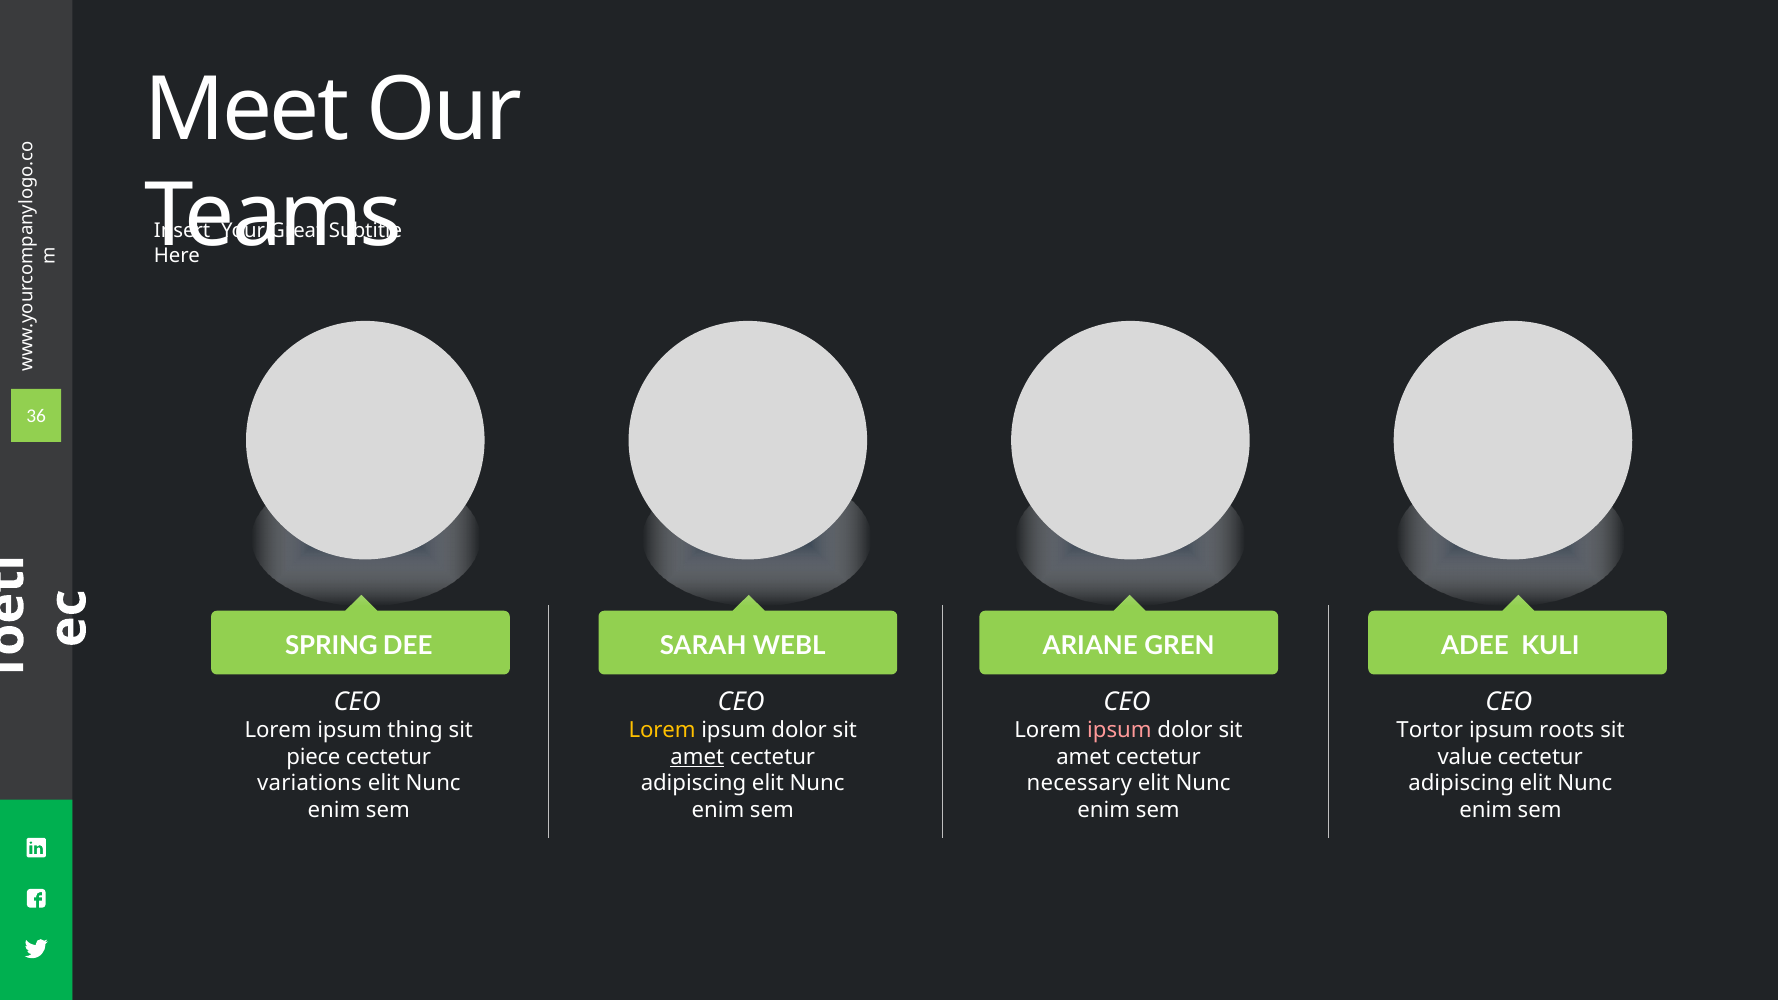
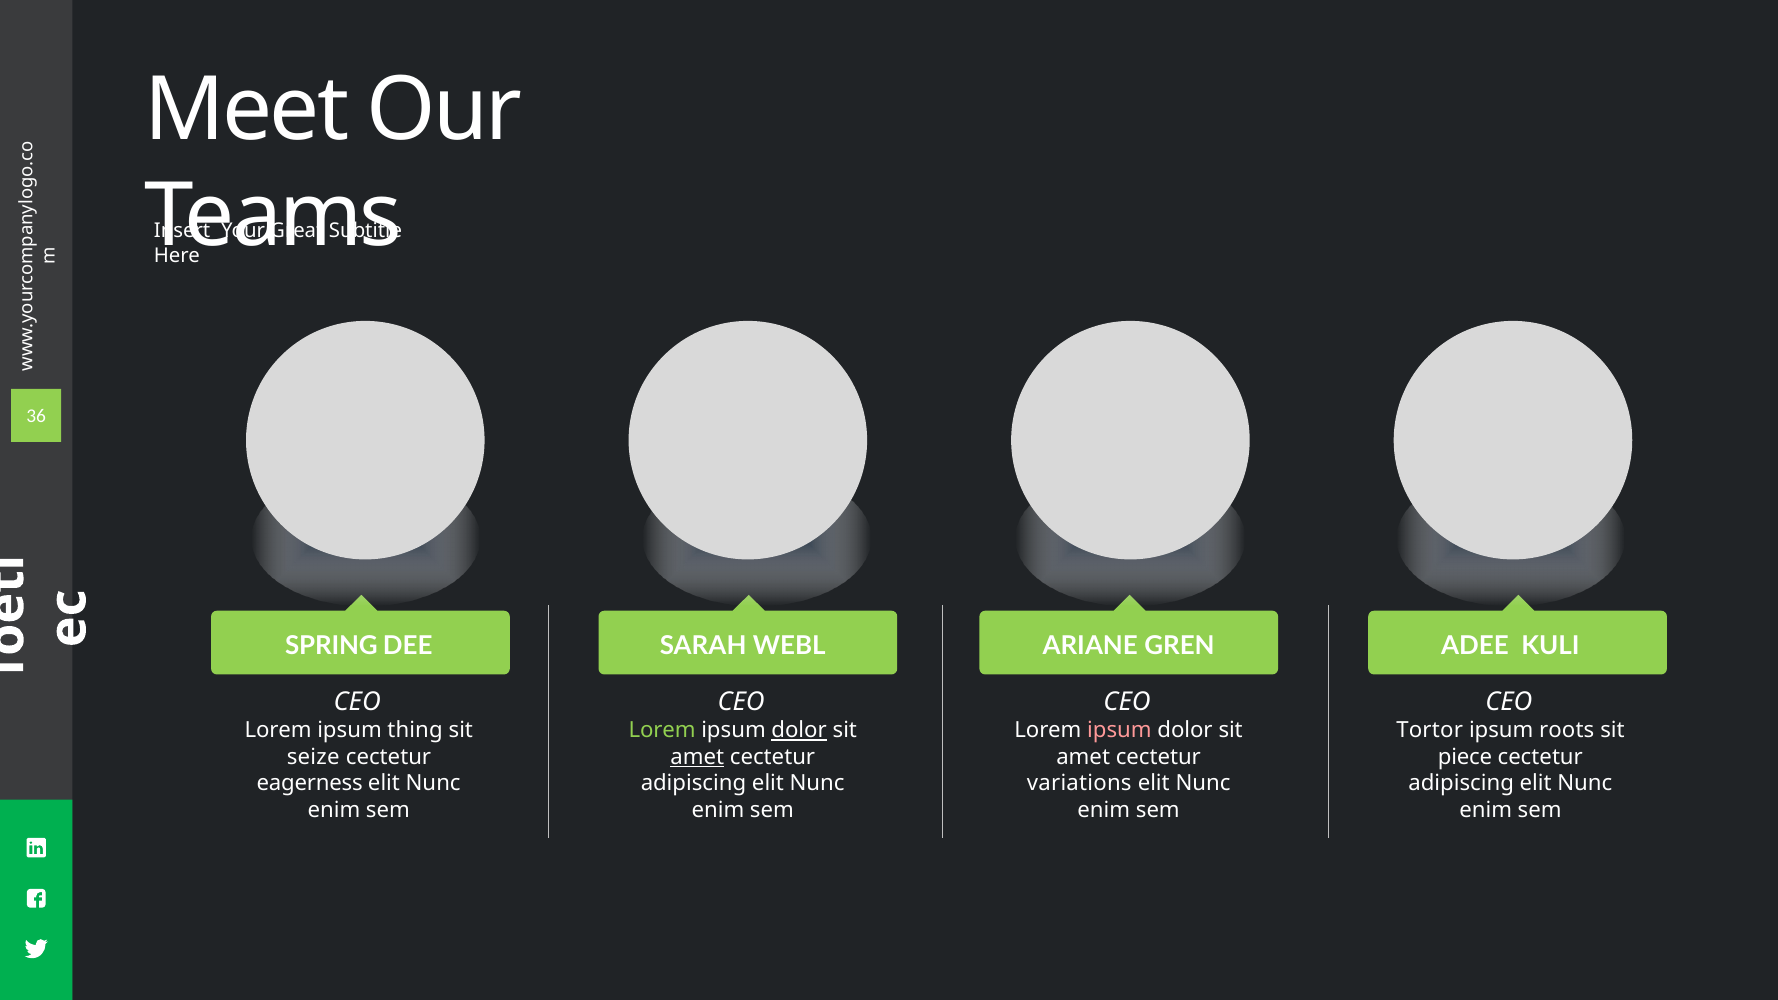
Lorem colour: yellow -> light green (662, 730)
dolor underline: none -> present (799, 730)
piece: piece -> seize (313, 757)
value: value -> piece (1465, 757)
variations: variations -> eagerness (310, 784)
necessary: necessary -> variations (1079, 784)
